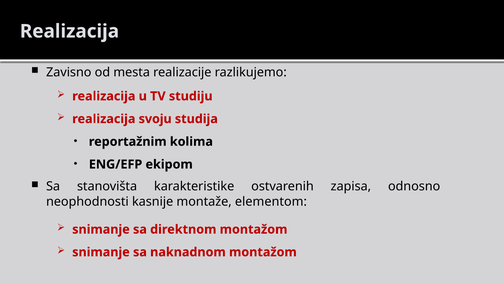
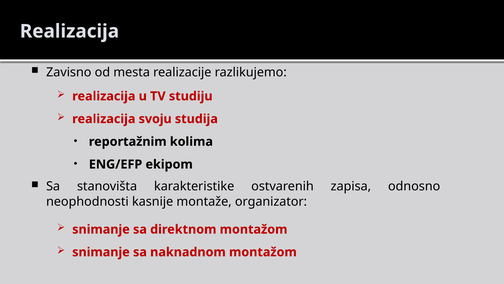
elementom: elementom -> organizator (271, 201)
